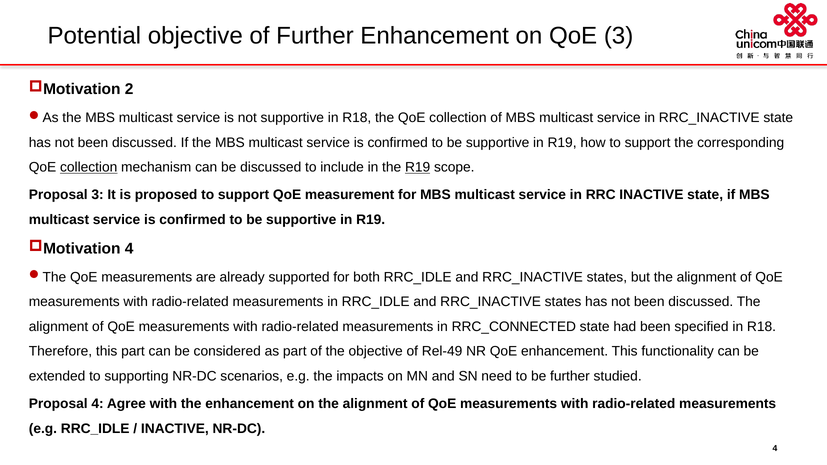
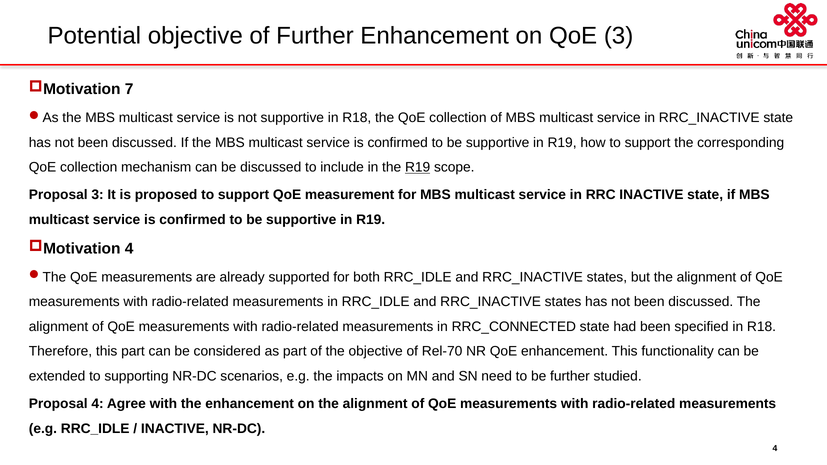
2: 2 -> 7 (129, 89)
collection underline: present -> none (89, 167)
Rel-49: Rel-49 -> Rel-70 (442, 352)
